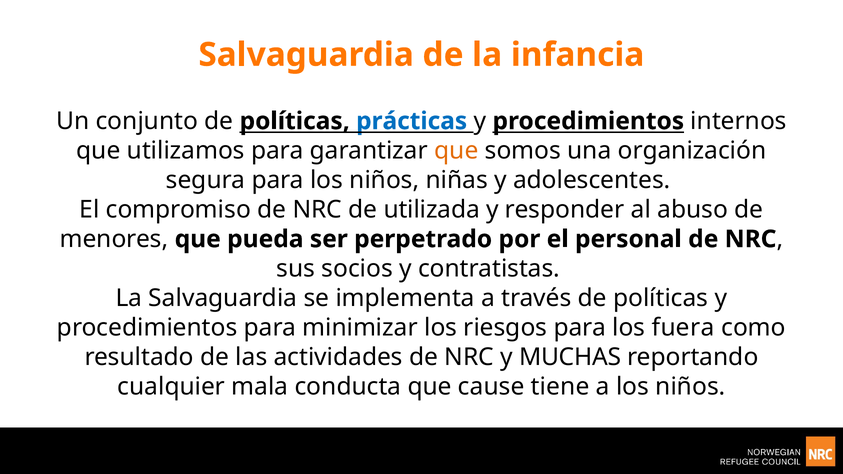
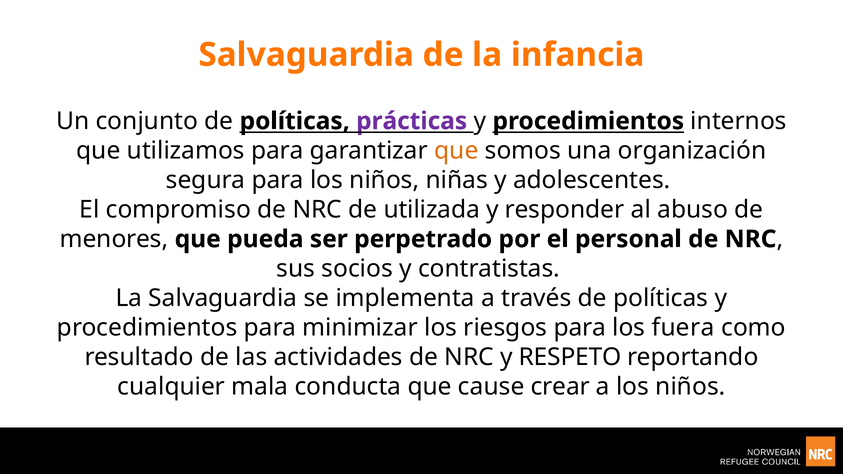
prácticas colour: blue -> purple (412, 121)
MUCHAS: MUCHAS -> RESPETO (570, 357)
tiene: tiene -> crear (560, 387)
